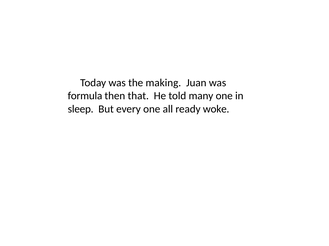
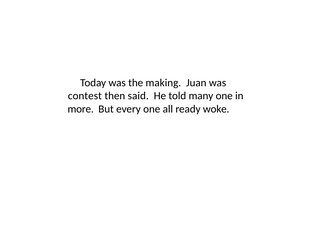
formula: formula -> contest (85, 96)
that: that -> said (138, 96)
sleep: sleep -> more (81, 109)
